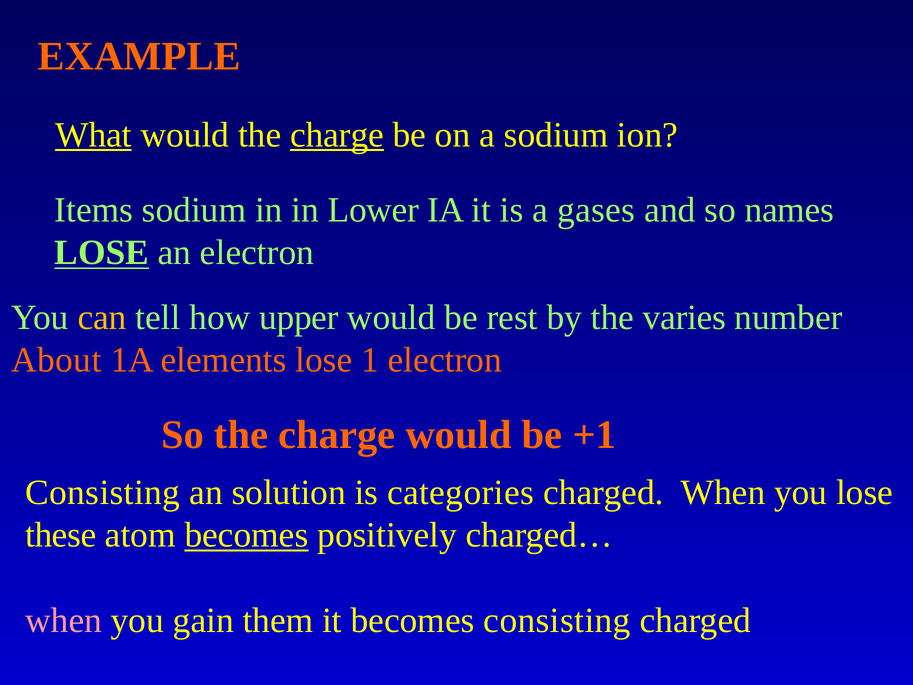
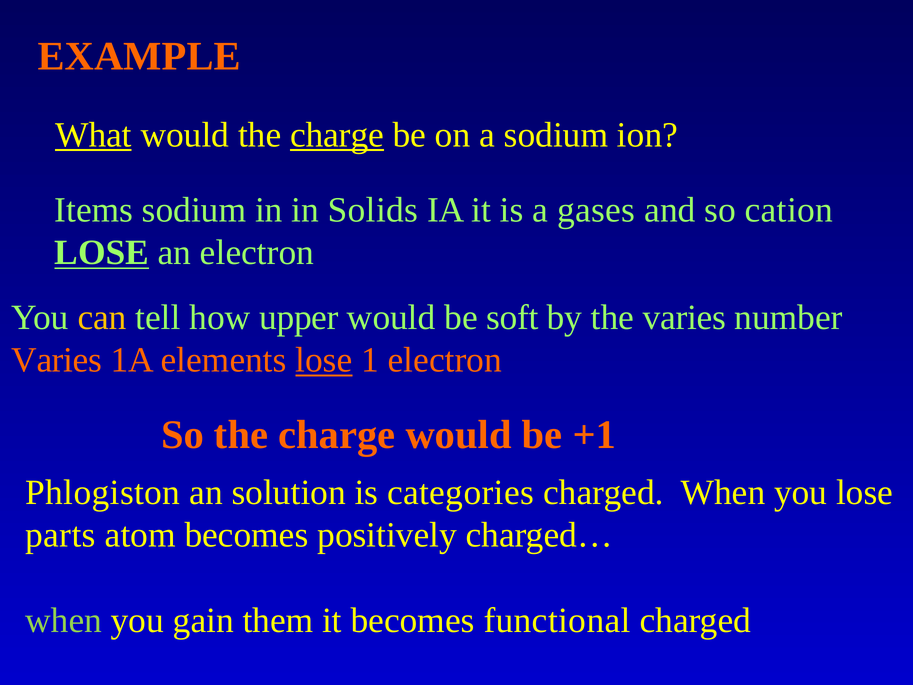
Lower: Lower -> Solids (373, 210)
names: names -> cation (789, 210)
rest: rest -> soft (512, 317)
About: About -> Varies (57, 360)
lose underline: none -> present (324, 360)
Consisting: Consisting -> Phlogiston (103, 492)
these: these -> parts (60, 535)
becomes underline: present -> none (246, 535)
when colour: pink -> light green (64, 620)
becomes consisting: consisting -> functional (557, 620)
